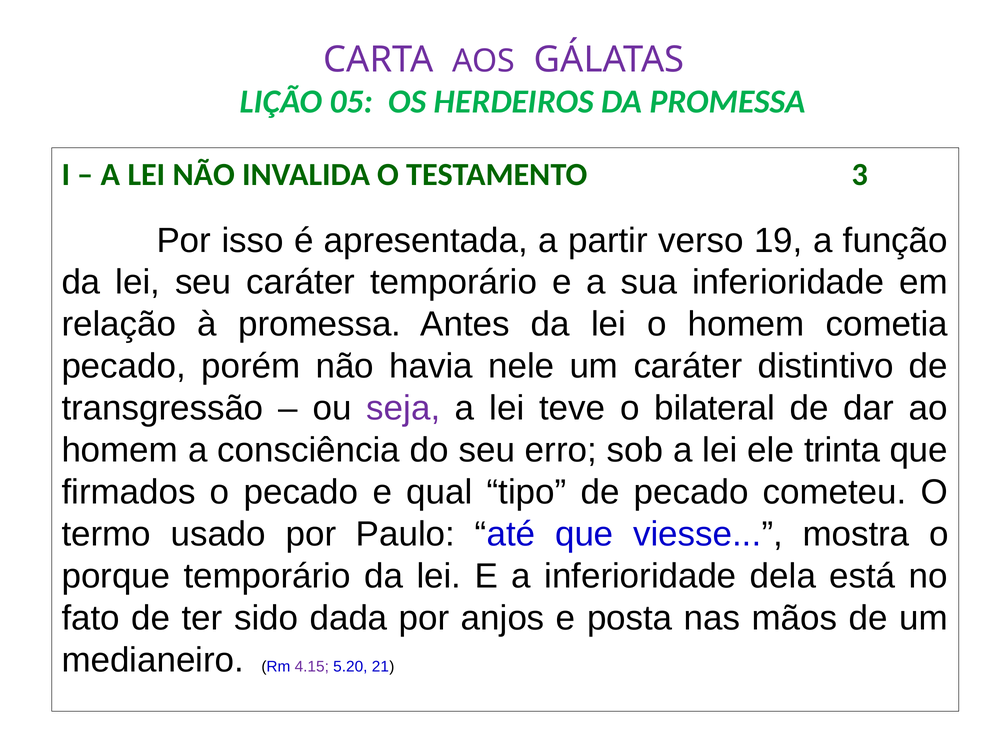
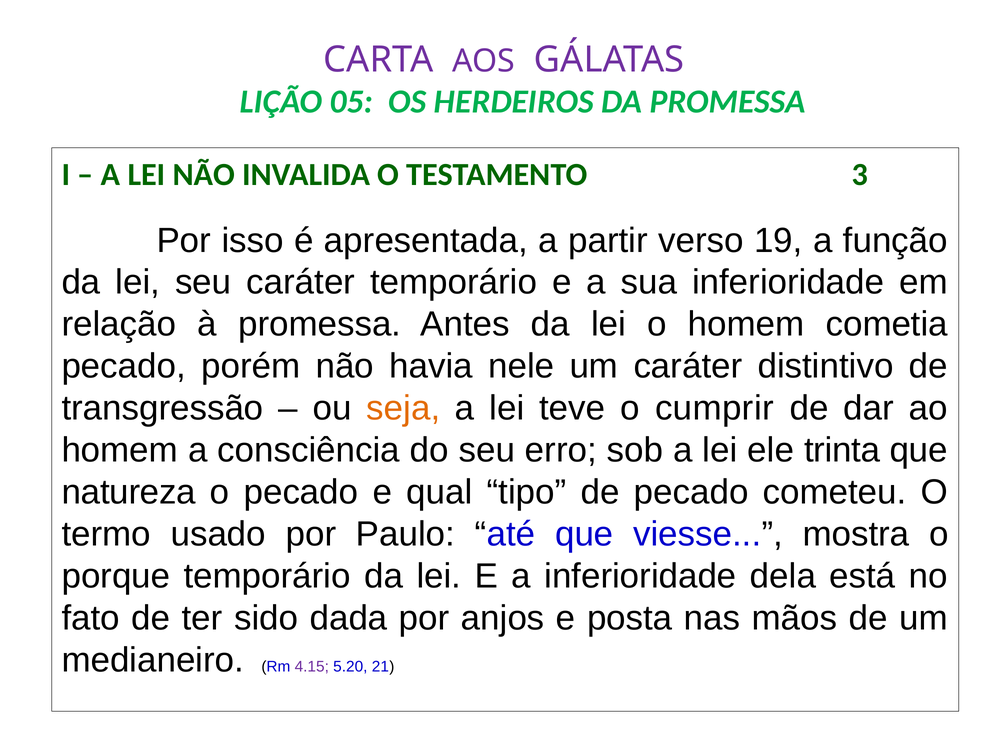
seja colour: purple -> orange (403, 408)
bilateral: bilateral -> cumprir (714, 408)
firmados: firmados -> natureza (129, 492)
